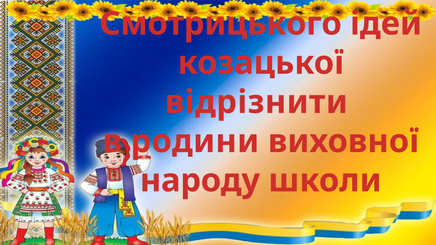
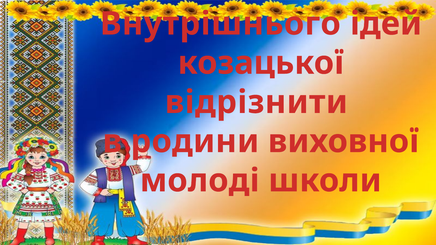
Смотрицького: Смотрицького -> Внутрішнього (220, 24)
народу: народу -> молоді (200, 181)
